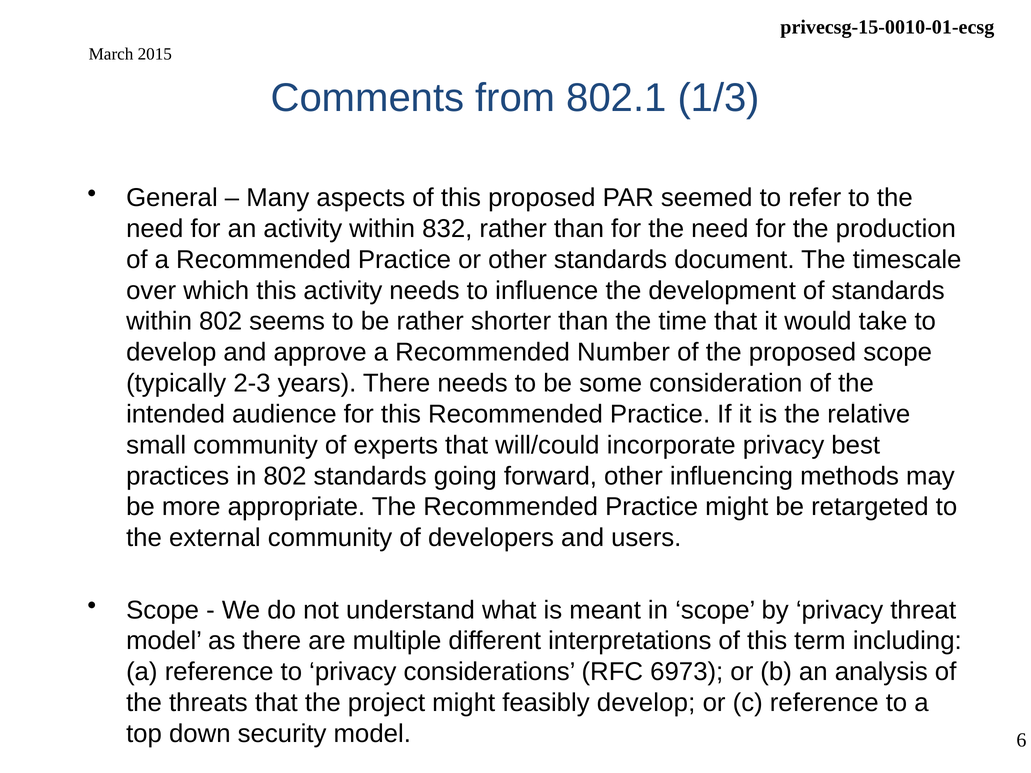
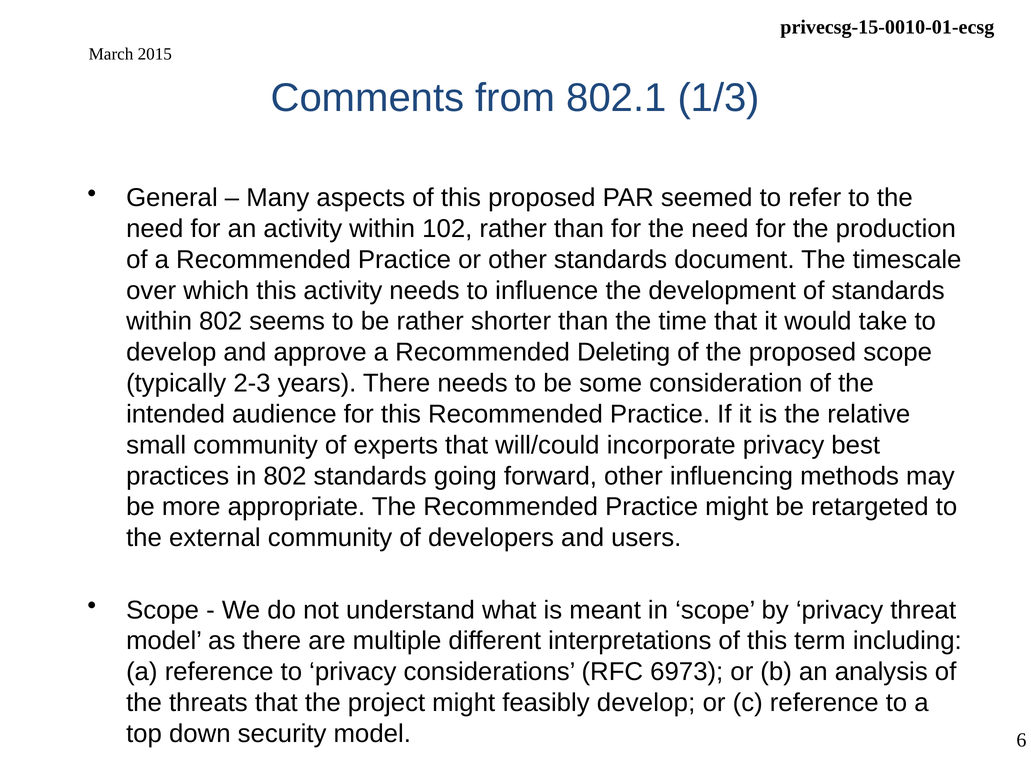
832: 832 -> 102 (447, 229)
Number: Number -> Deleting (624, 353)
